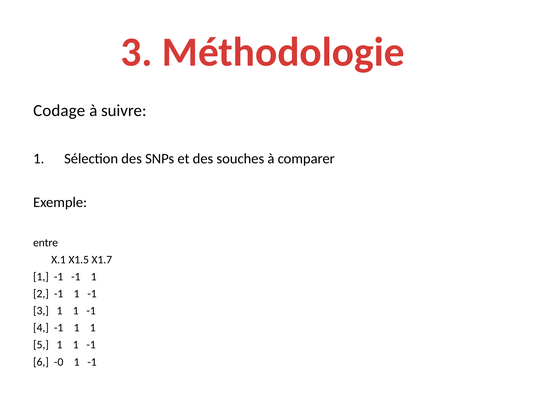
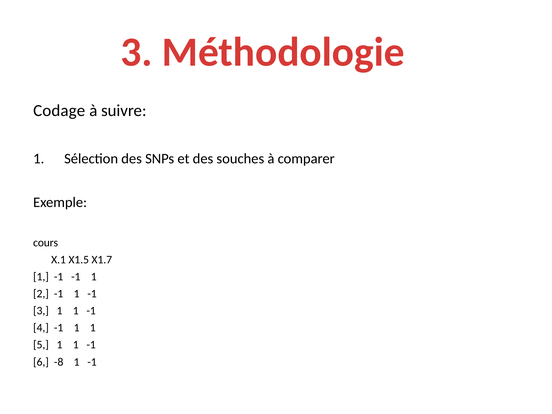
entre: entre -> cours (46, 243)
-0: -0 -> -8 (59, 362)
